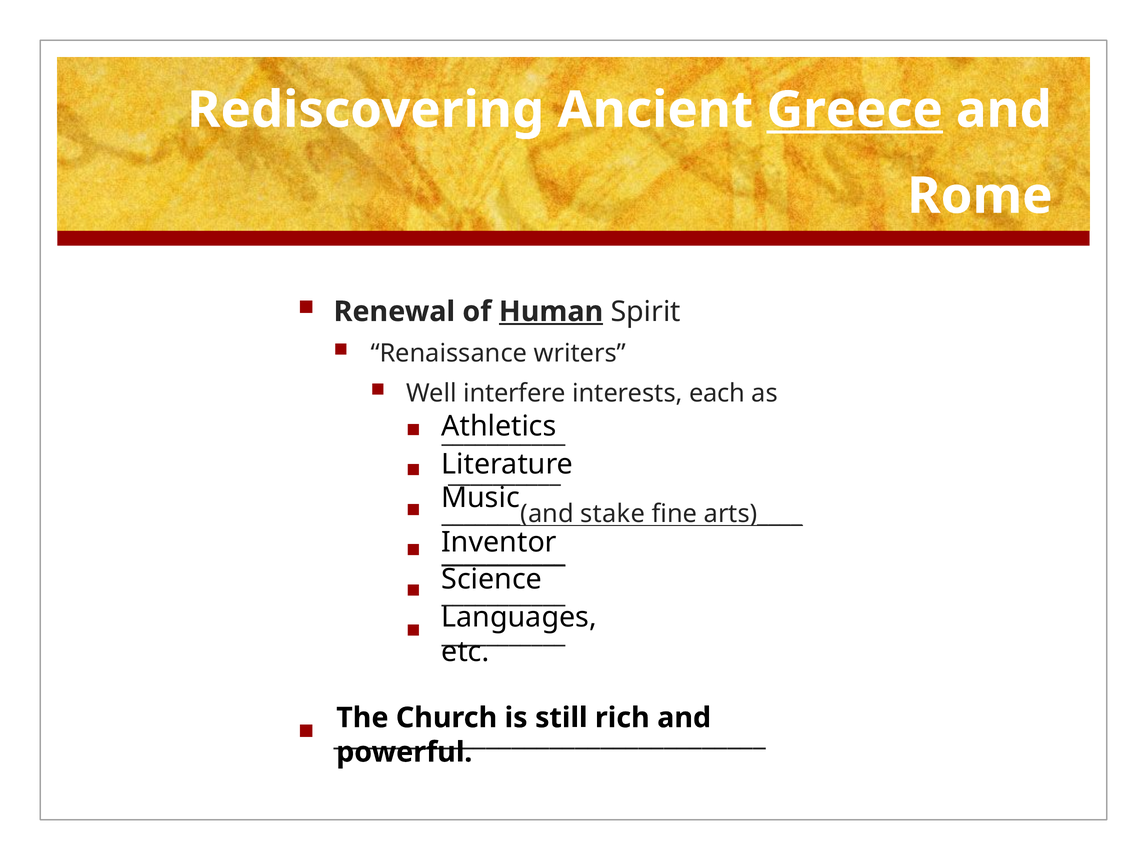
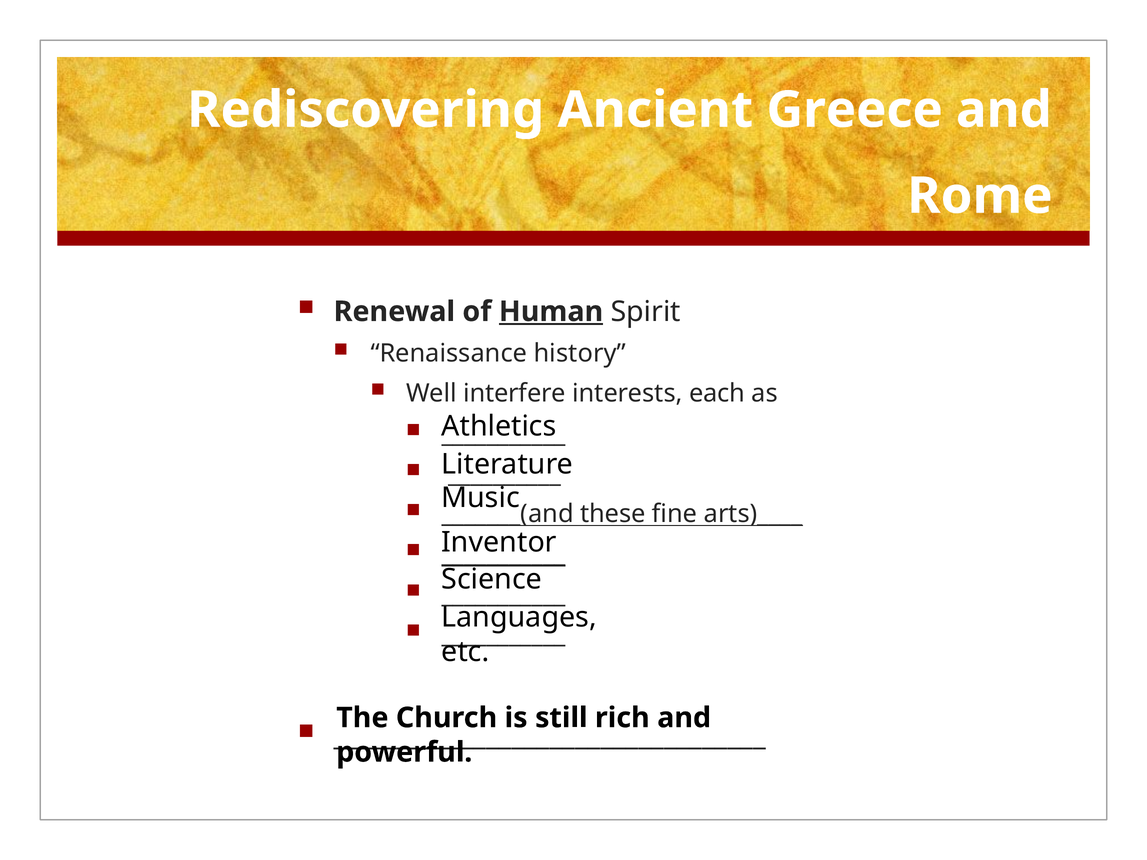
Greece underline: present -> none (855, 110)
writers: writers -> history (580, 354)
stake: stake -> these (613, 514)
